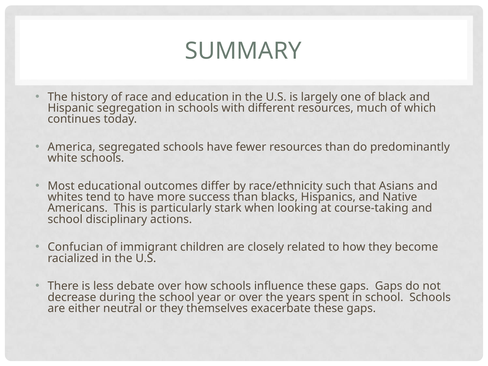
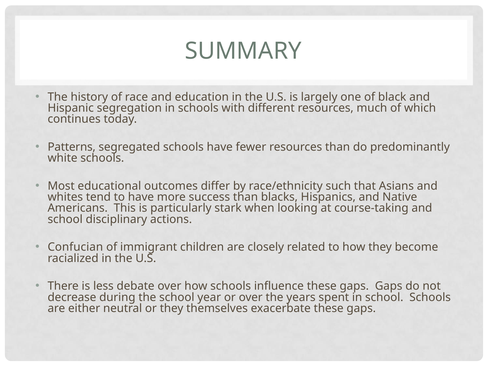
America: America -> Patterns (72, 147)
